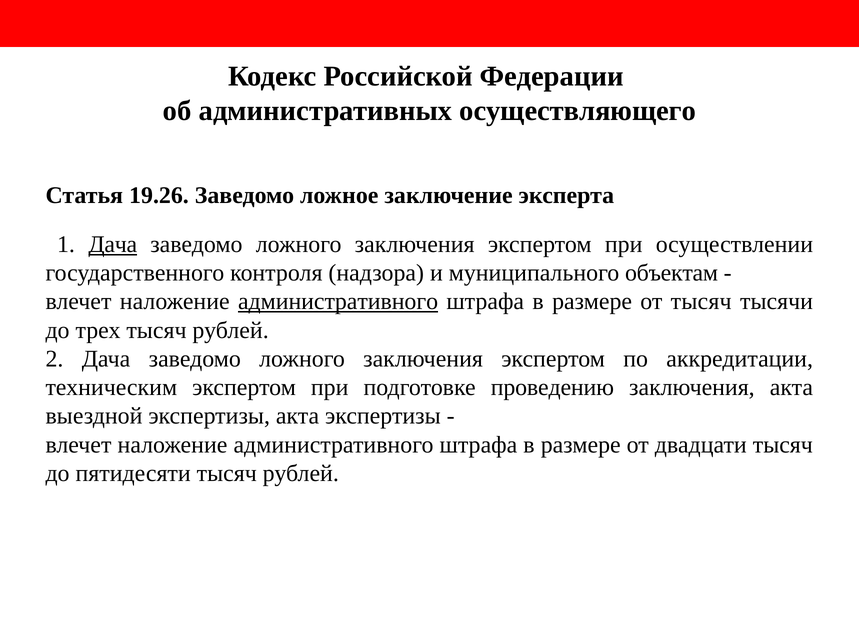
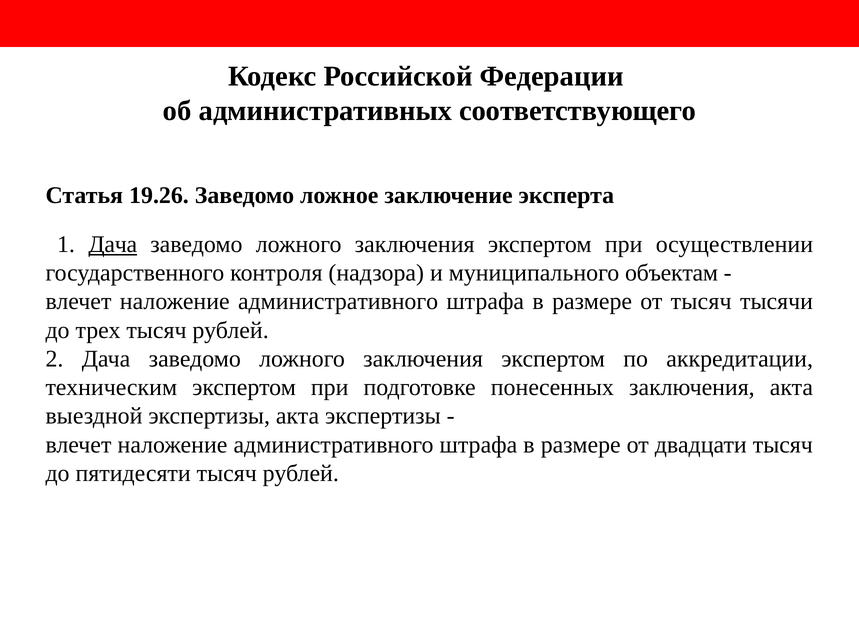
осуществляющего: осуществляющего -> соответствующего (578, 111)
административного underline: present -> none (338, 302)
проведению: проведению -> понесенных (552, 388)
